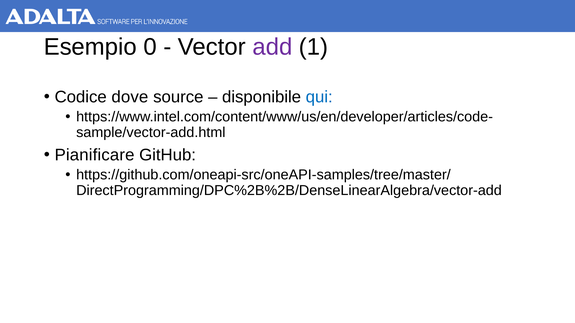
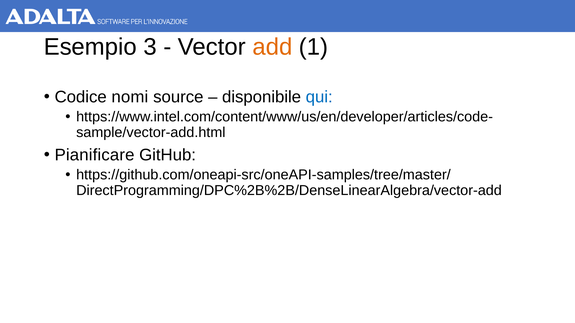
0: 0 -> 3 (150, 47)
add colour: purple -> orange (272, 47)
dove: dove -> nomi (130, 97)
